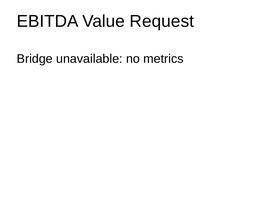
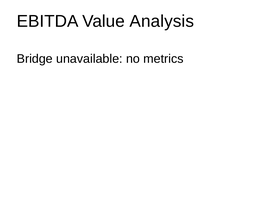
Request: Request -> Analysis (162, 21)
